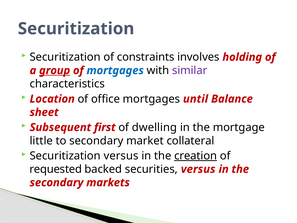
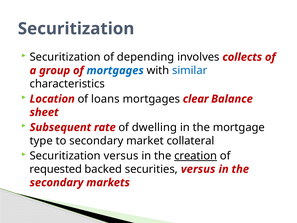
constraints: constraints -> depending (146, 57)
holding: holding -> collects (242, 57)
group underline: present -> none (55, 70)
similar colour: purple -> blue (190, 70)
office: office -> loans (105, 99)
until: until -> clear (196, 99)
first: first -> rate (105, 127)
little: little -> type (41, 141)
